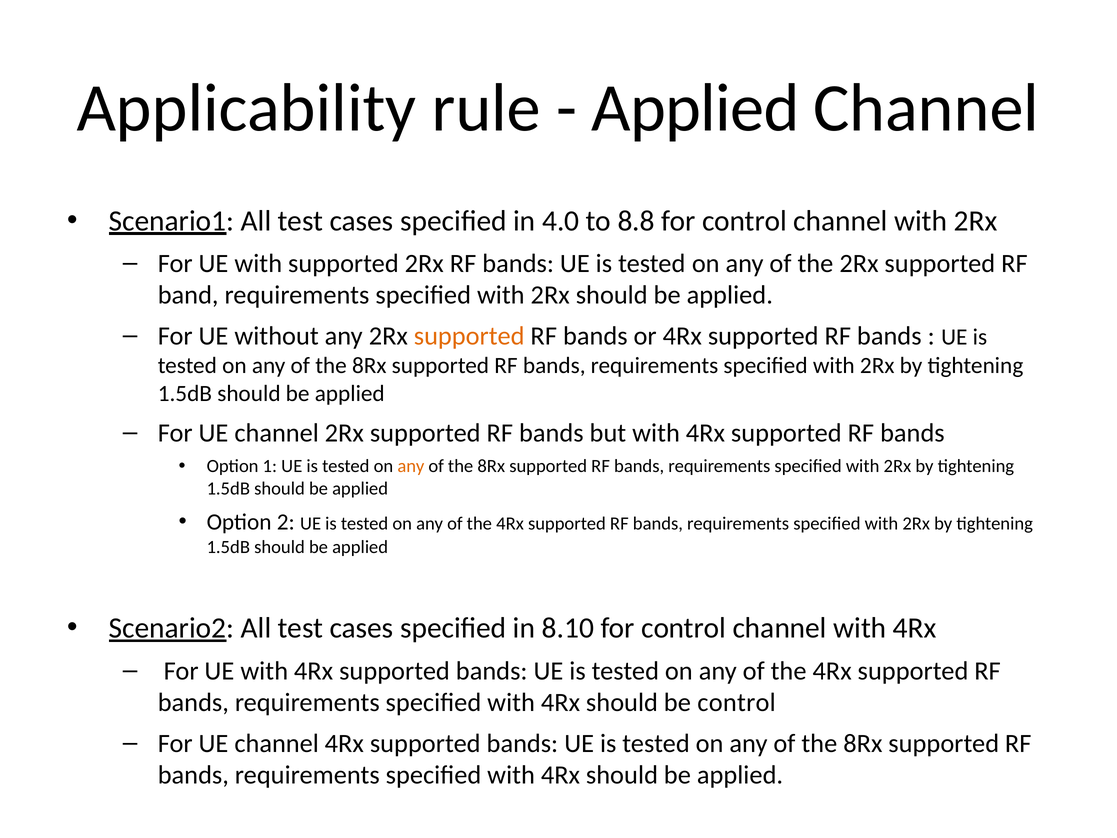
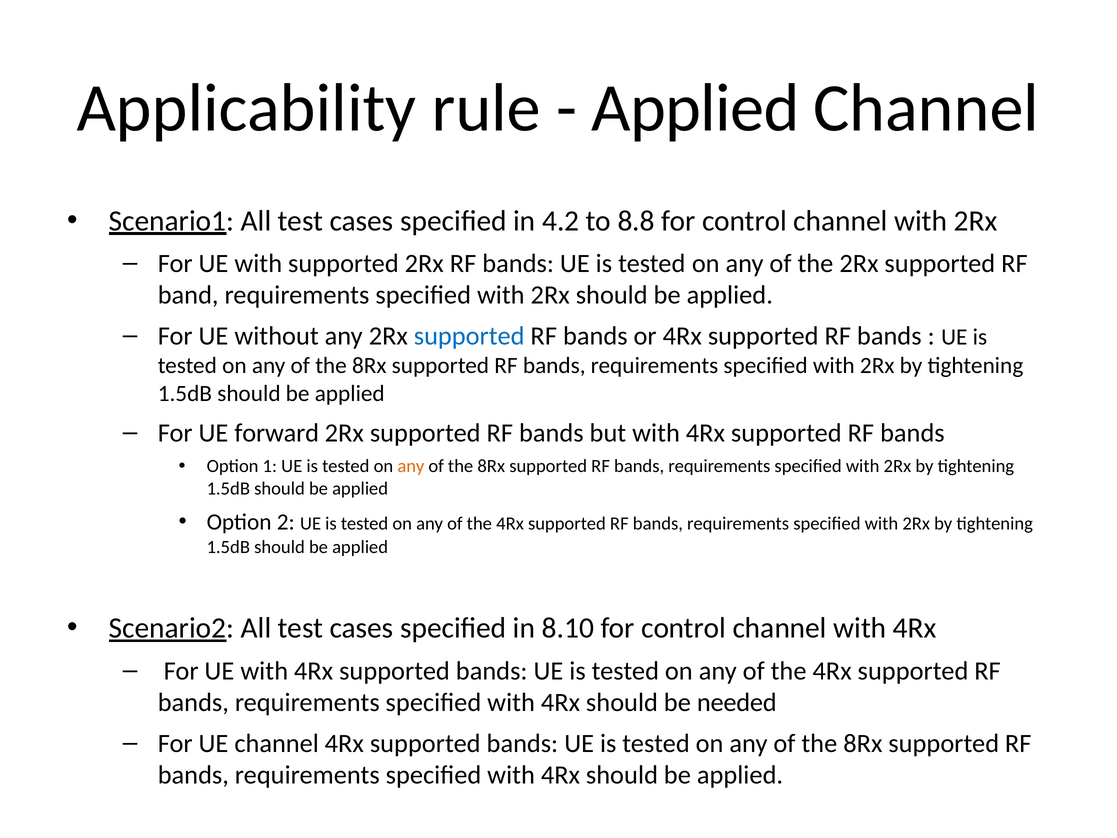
4.0: 4.0 -> 4.2 (561, 221)
supported colour: orange -> blue (469, 336)
channel: channel -> forward (277, 433)
be control: control -> needed (737, 702)
